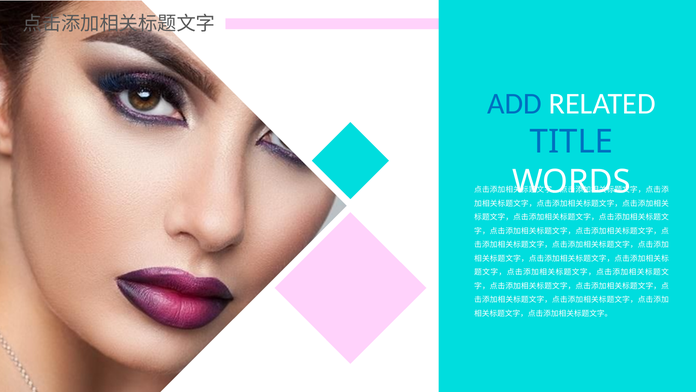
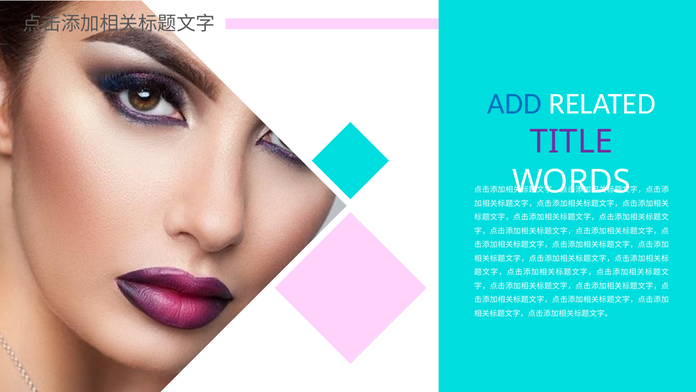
TITLE colour: blue -> purple (572, 142)
